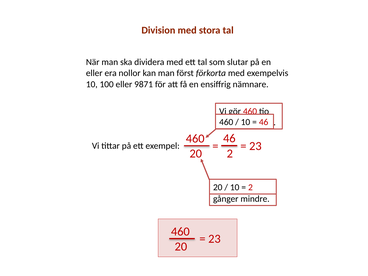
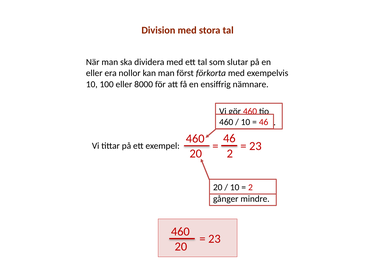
9871: 9871 -> 8000 (144, 84)
